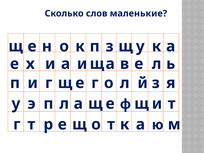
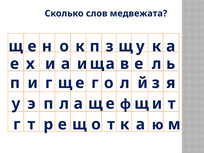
маленькие: маленькие -> медвежата (138, 13)
